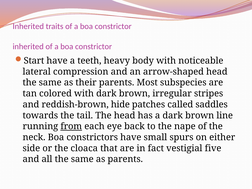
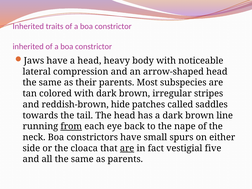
Start: Start -> Jaws (34, 61)
a teeth: teeth -> head (89, 61)
are underline: none -> present (127, 148)
